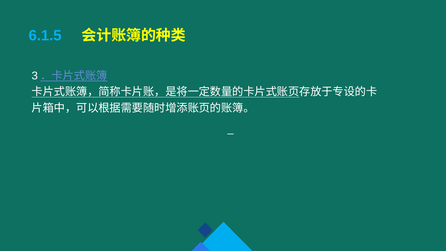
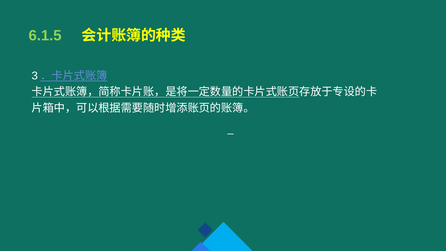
6.1.5 colour: light blue -> light green (45, 36)
